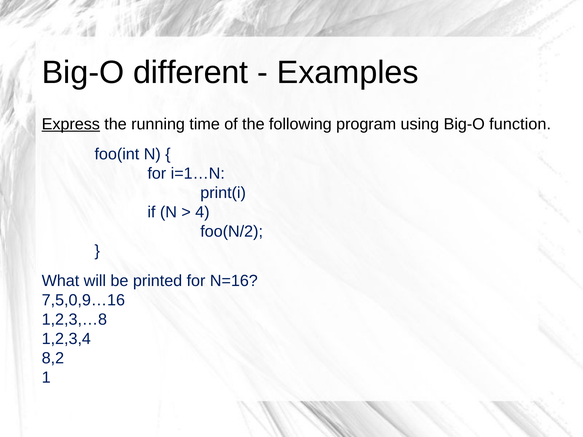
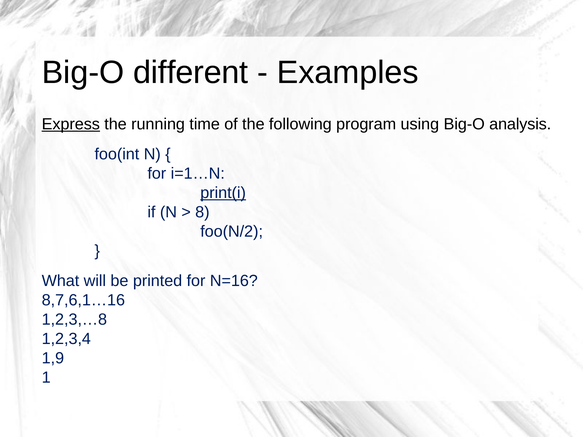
function: function -> analysis (520, 124)
print(i underline: none -> present (223, 193)
4: 4 -> 8 (202, 212)
7,5,0,9…16: 7,5,0,9…16 -> 8,7,6,1…16 (83, 300)
8,2: 8,2 -> 1,9 (53, 358)
